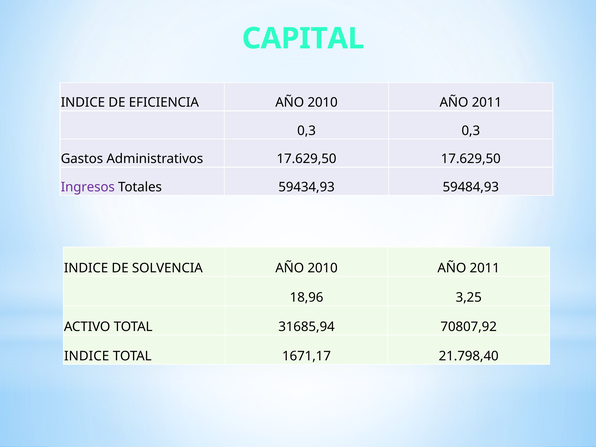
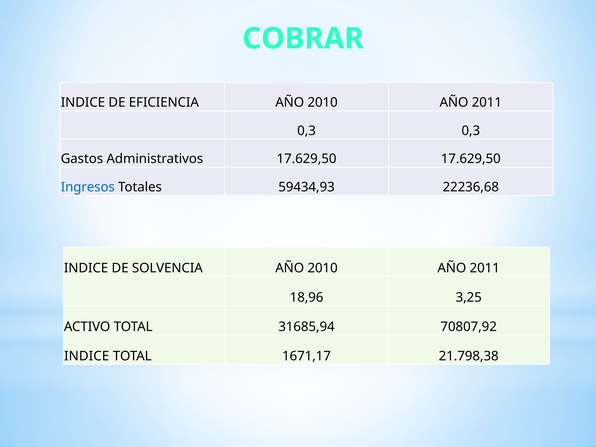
CAPITAL: CAPITAL -> COBRAR (303, 39)
Ingresos colour: purple -> blue (88, 187)
59484,93: 59484,93 -> 22236,68 (471, 187)
21.798,40: 21.798,40 -> 21.798,38 (469, 356)
